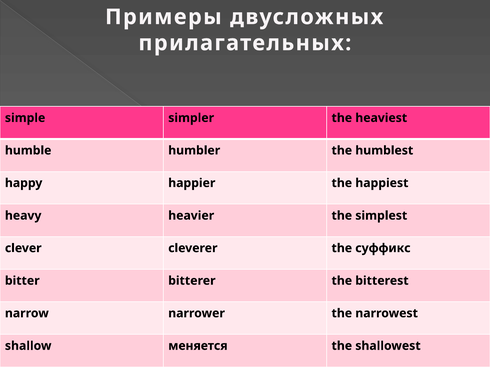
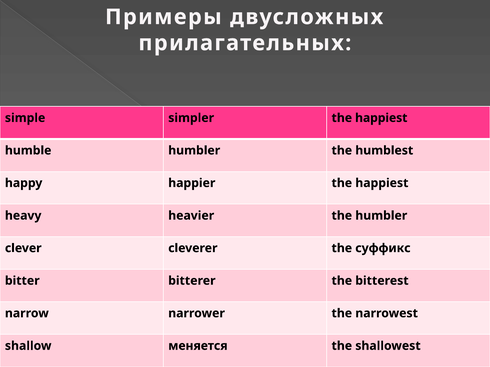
simpler the heaviest: heaviest -> happiest (381, 118)
the simplest: simplest -> humbler (381, 216)
